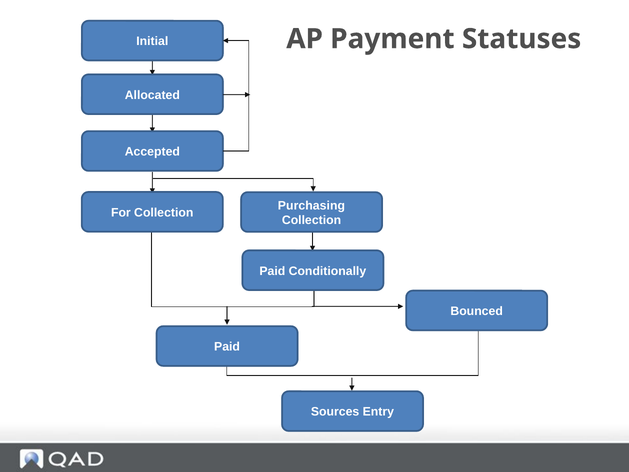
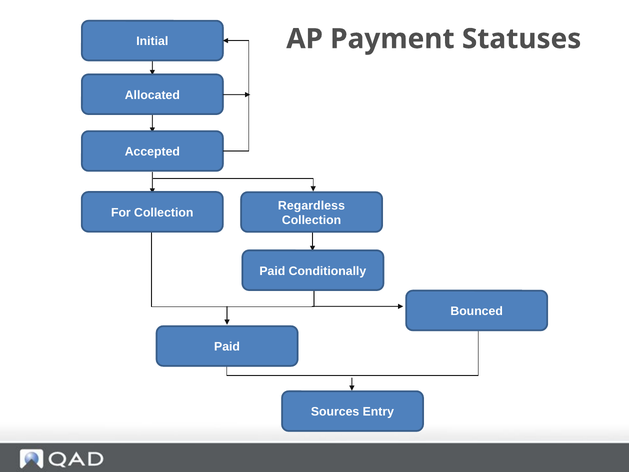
Purchasing: Purchasing -> Regardless (311, 205)
